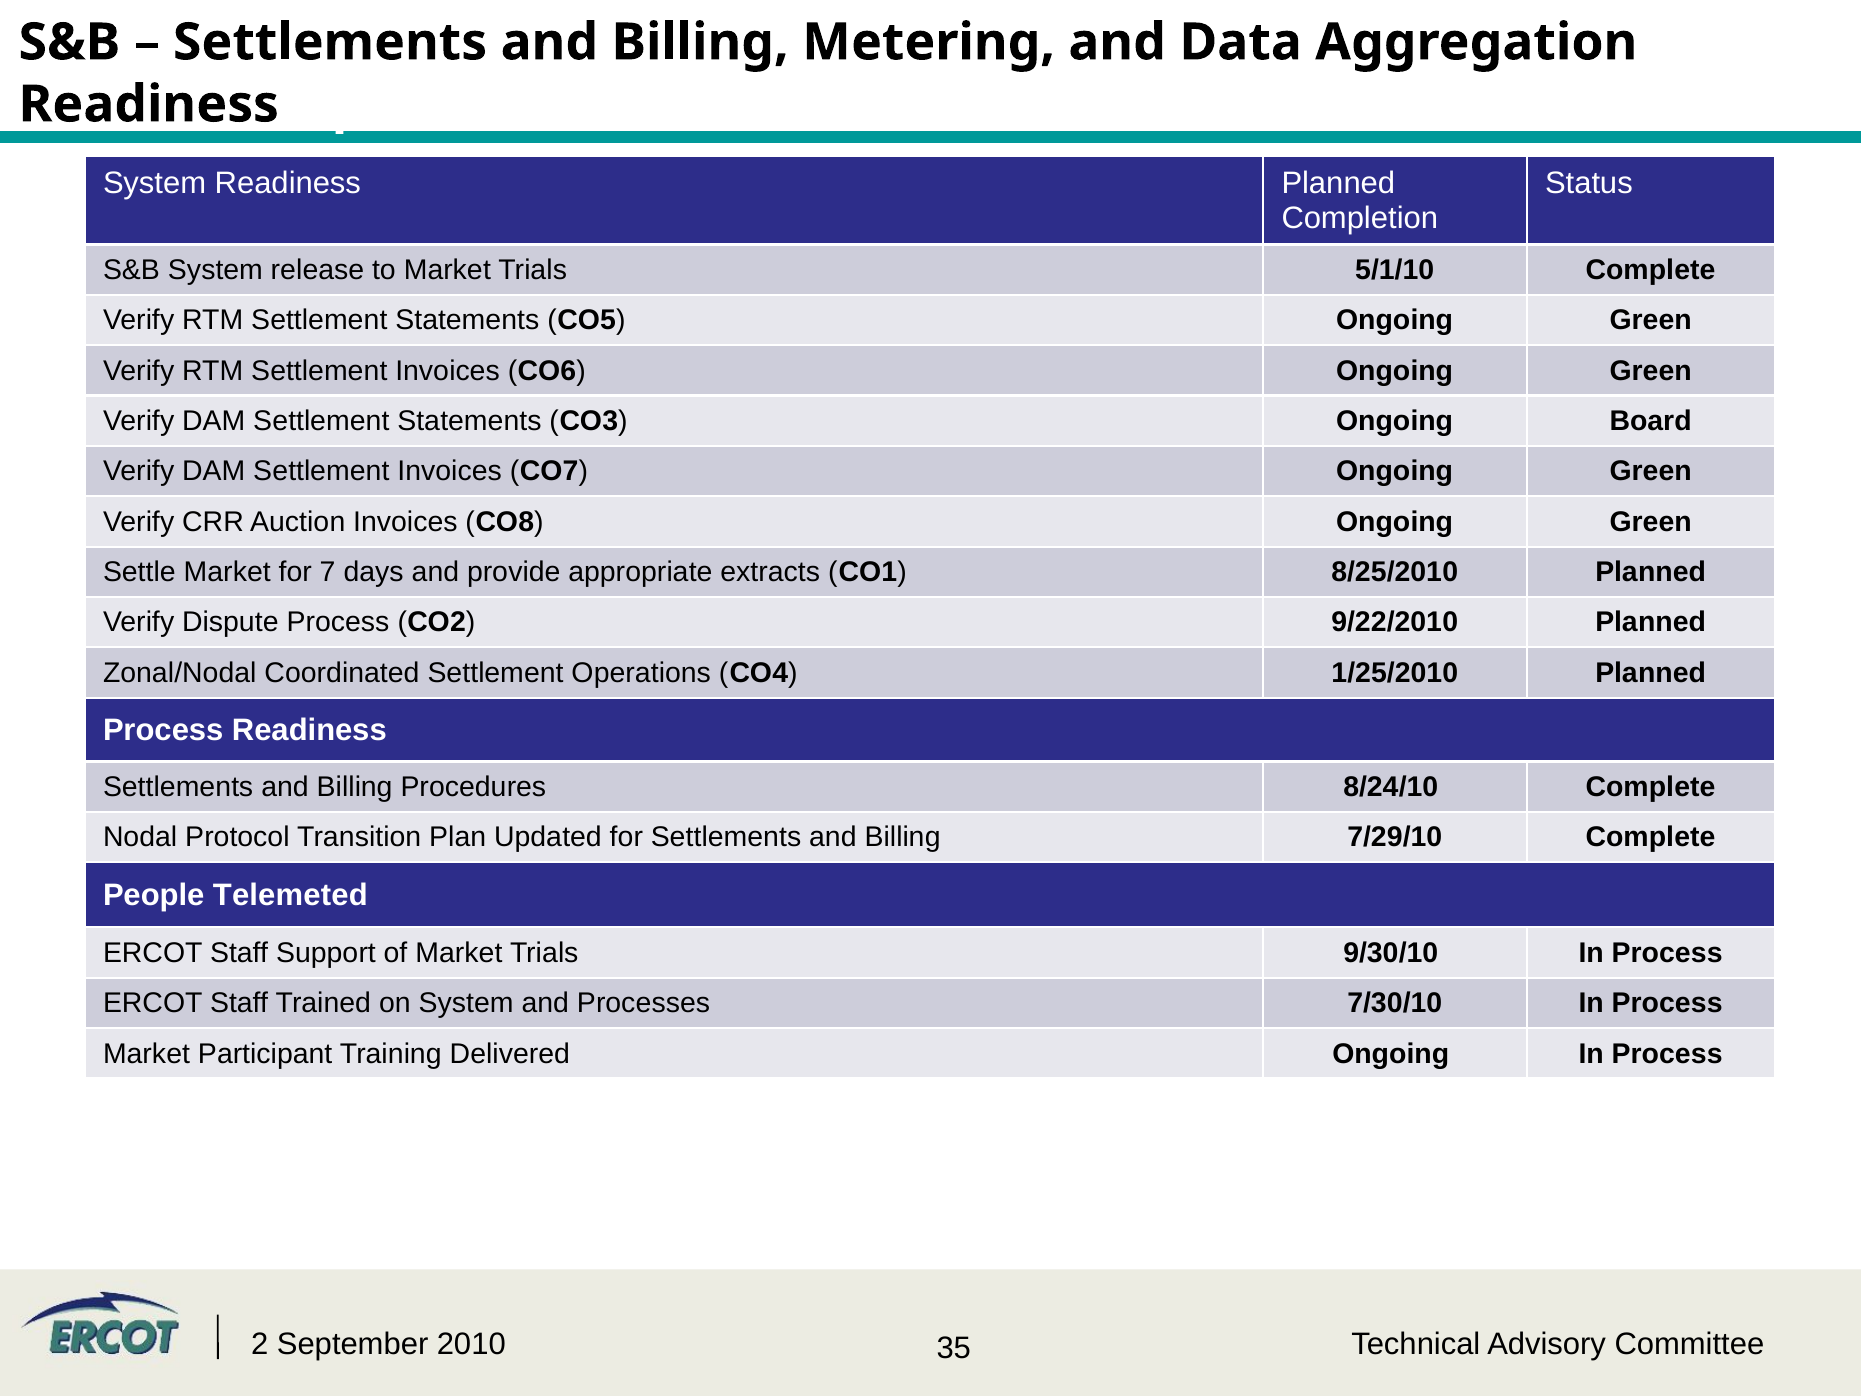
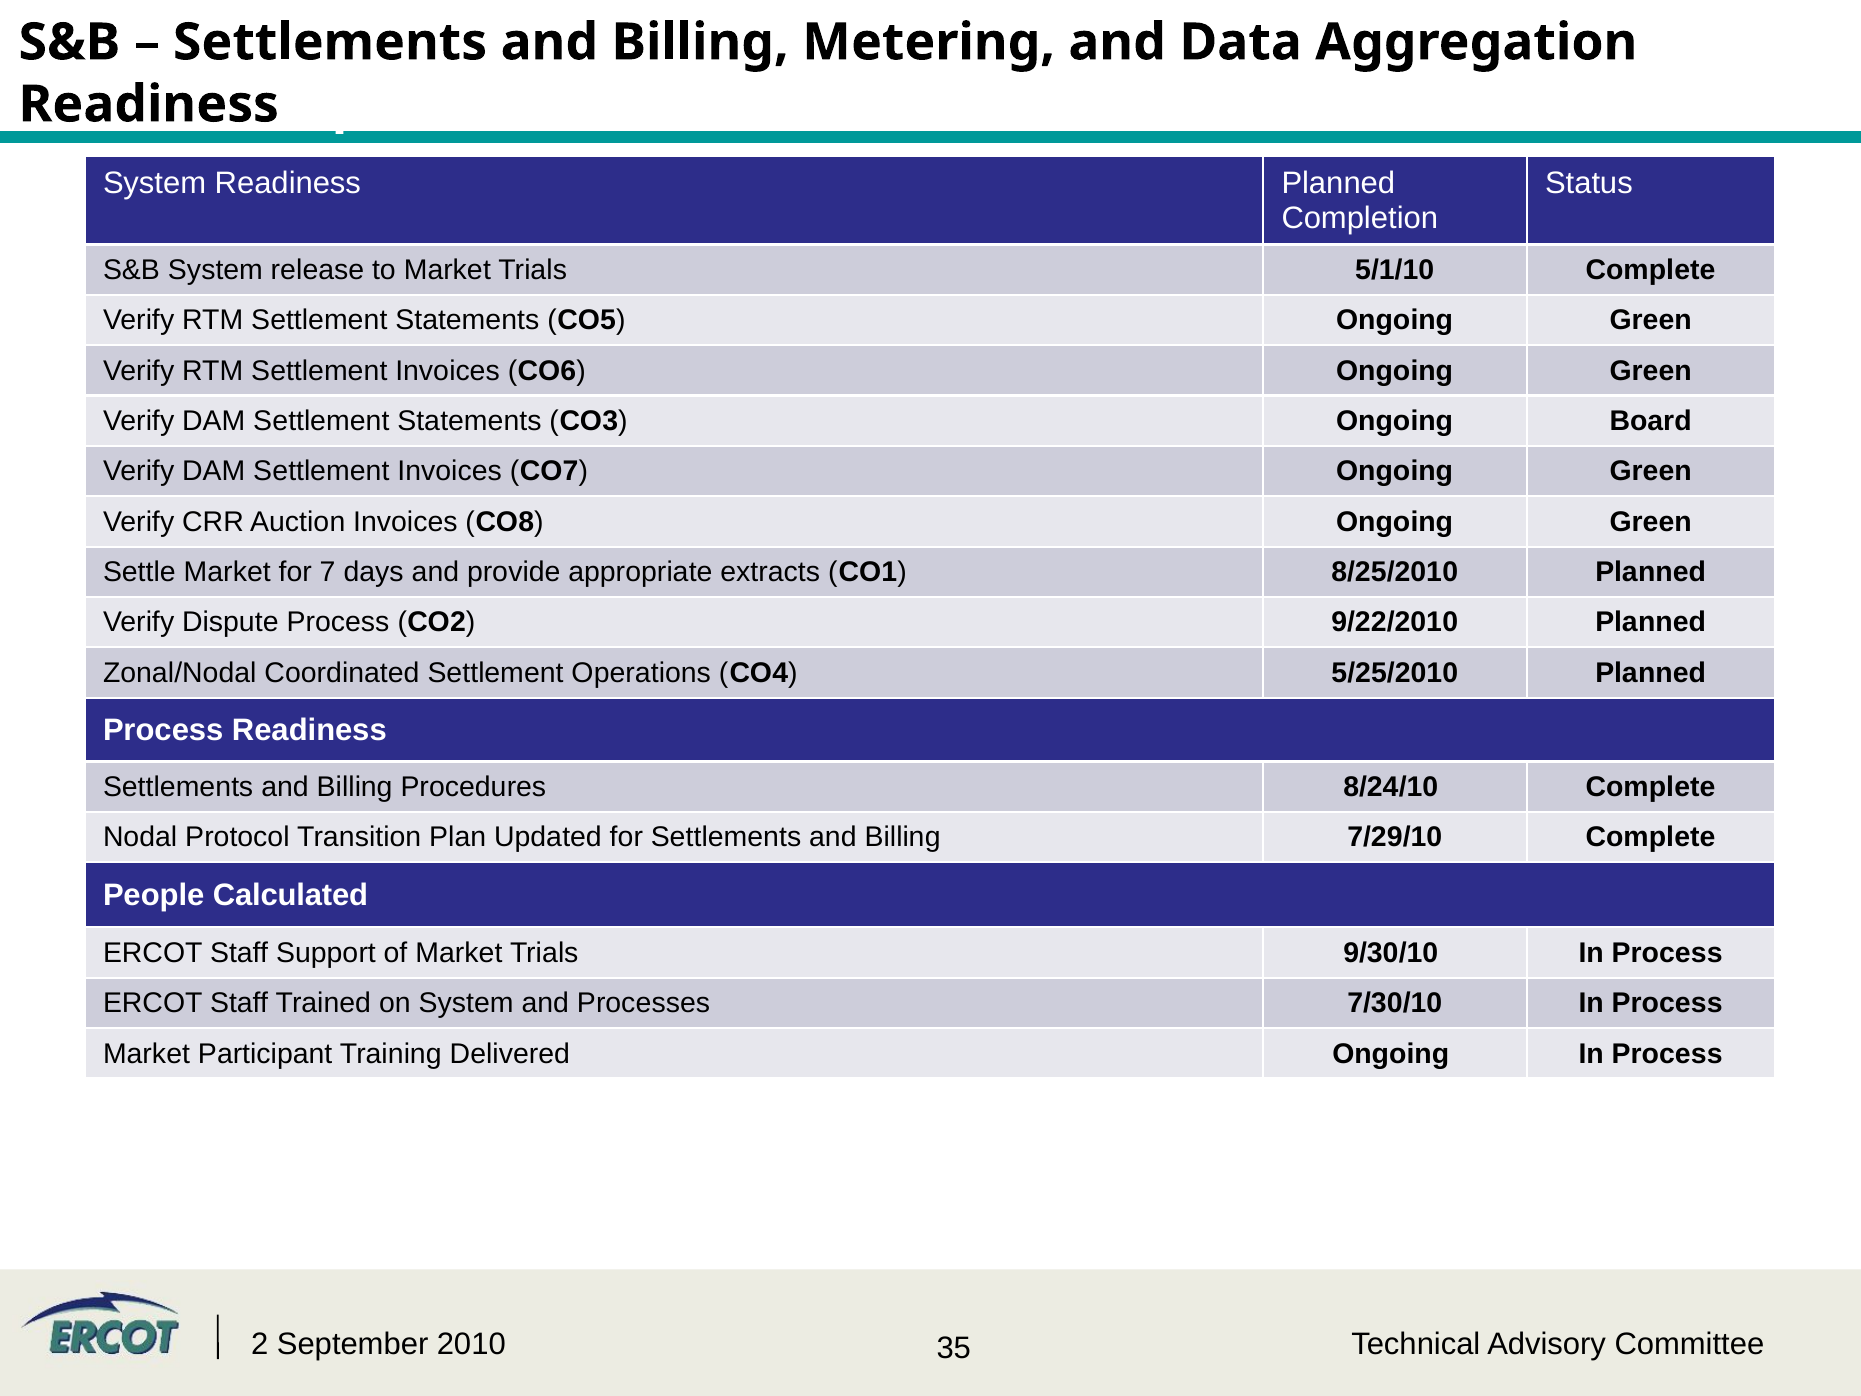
1/25/2010: 1/25/2010 -> 5/25/2010 (1395, 673)
Telemeted: Telemeted -> Calculated (290, 895)
